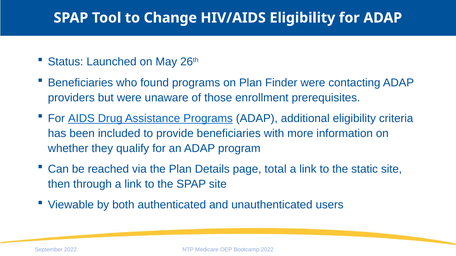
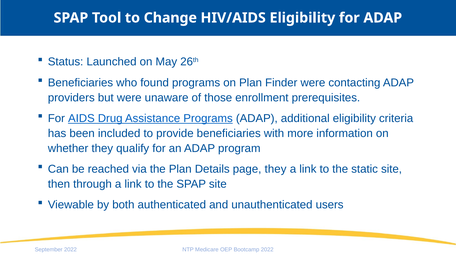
page total: total -> they (276, 169)
